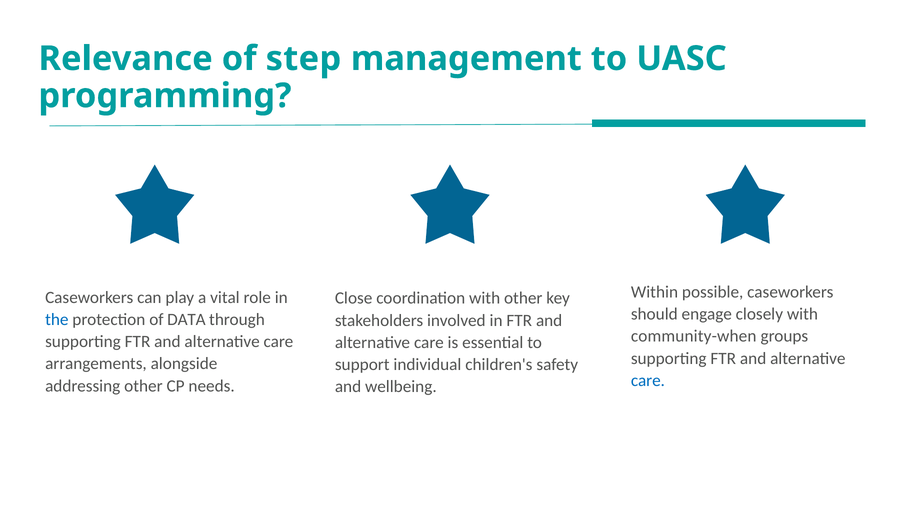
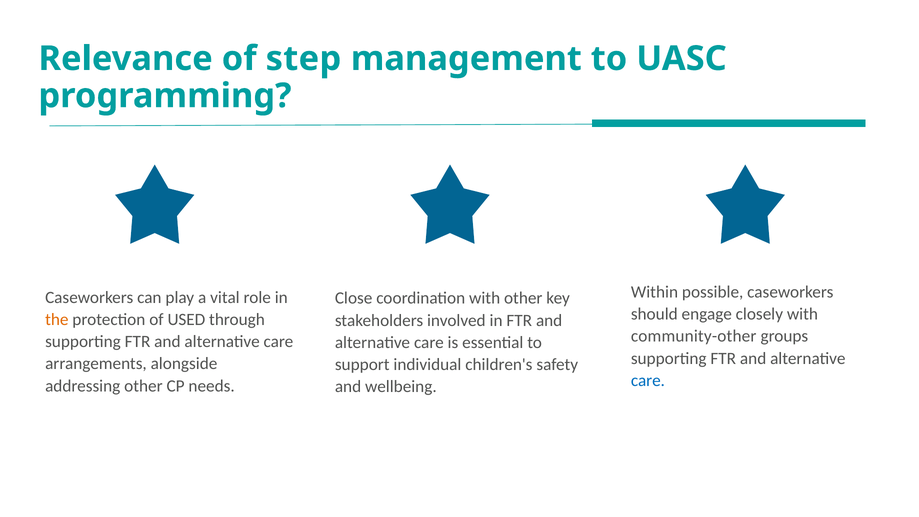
the colour: blue -> orange (57, 319)
DATA: DATA -> USED (186, 319)
community-when: community-when -> community-other (694, 336)
